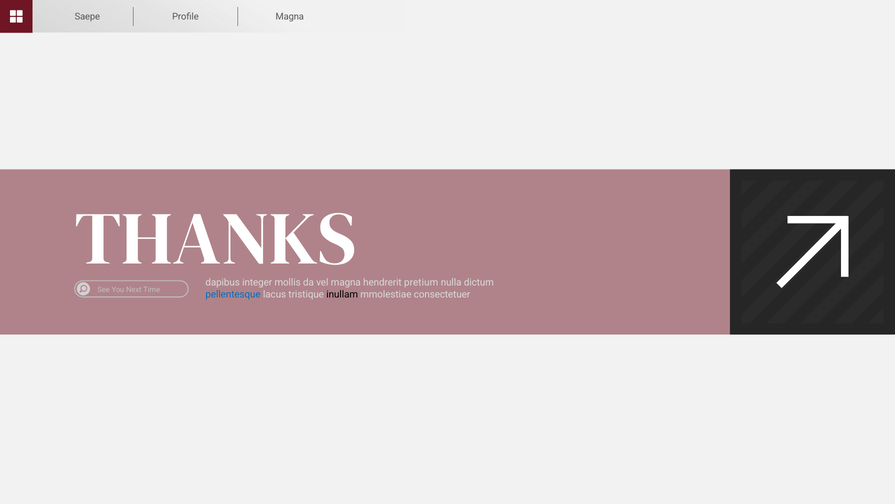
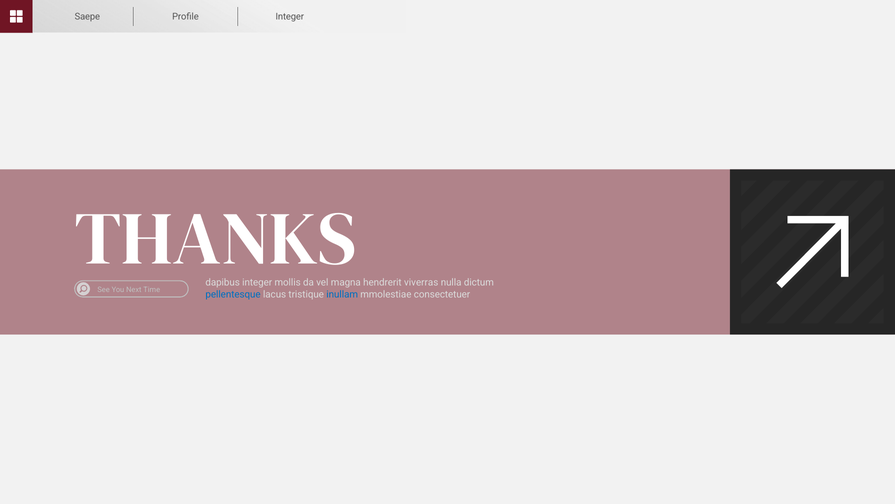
Profile Magna: Magna -> Integer (290, 17)
pretium: pretium -> viverras (421, 282)
inullam colour: black -> blue (342, 294)
